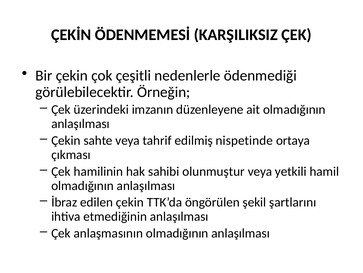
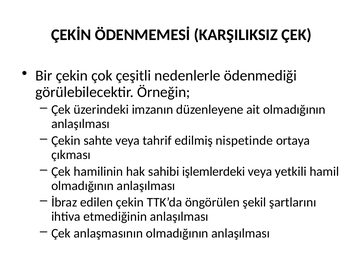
olunmuştur: olunmuştur -> işlemlerdeki (214, 171)
